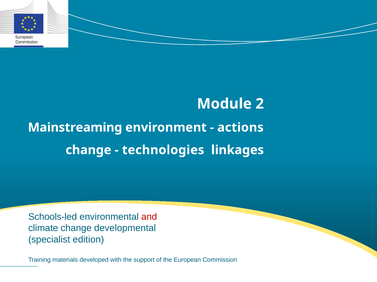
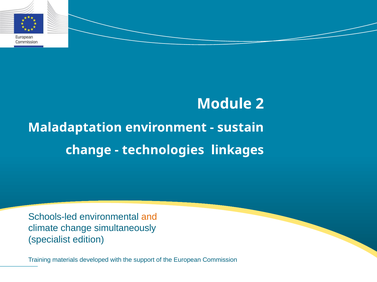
Mainstreaming: Mainstreaming -> Maladaptation (75, 128)
actions: actions -> sustain (240, 128)
and colour: red -> orange (149, 217)
developmental: developmental -> simultaneously (125, 229)
